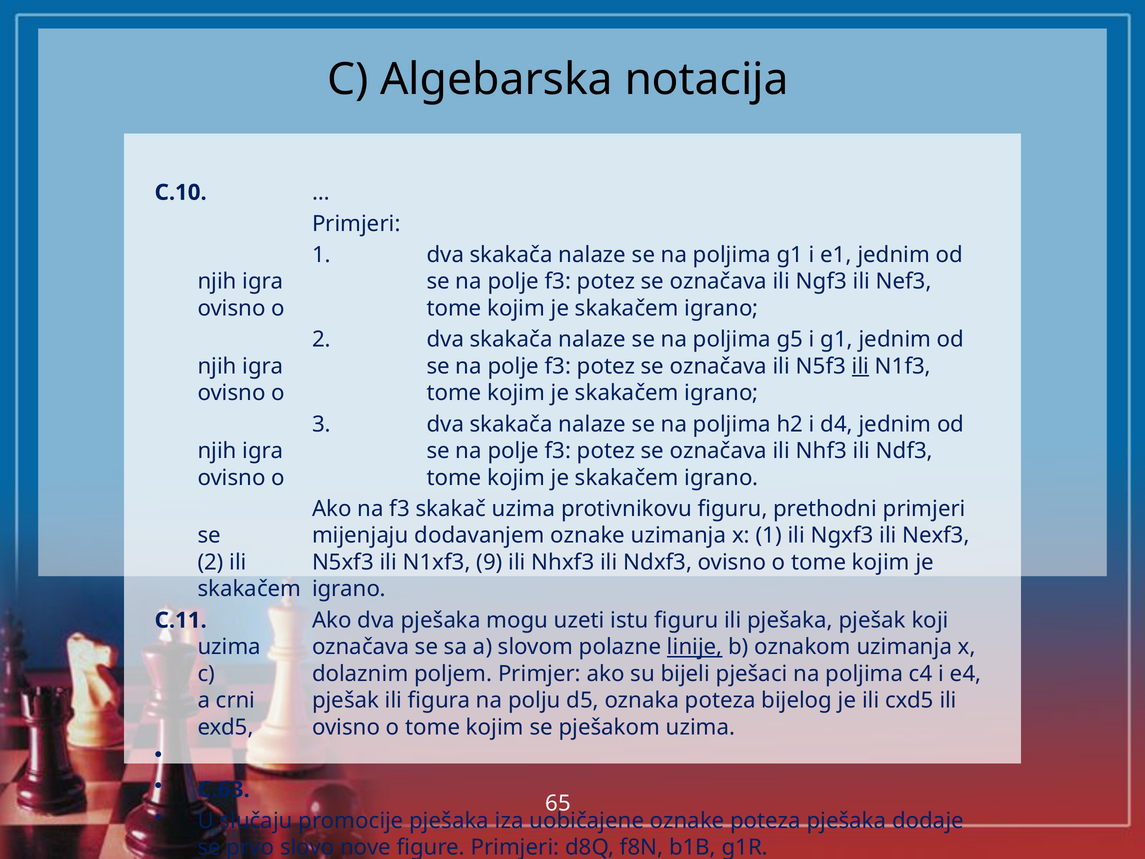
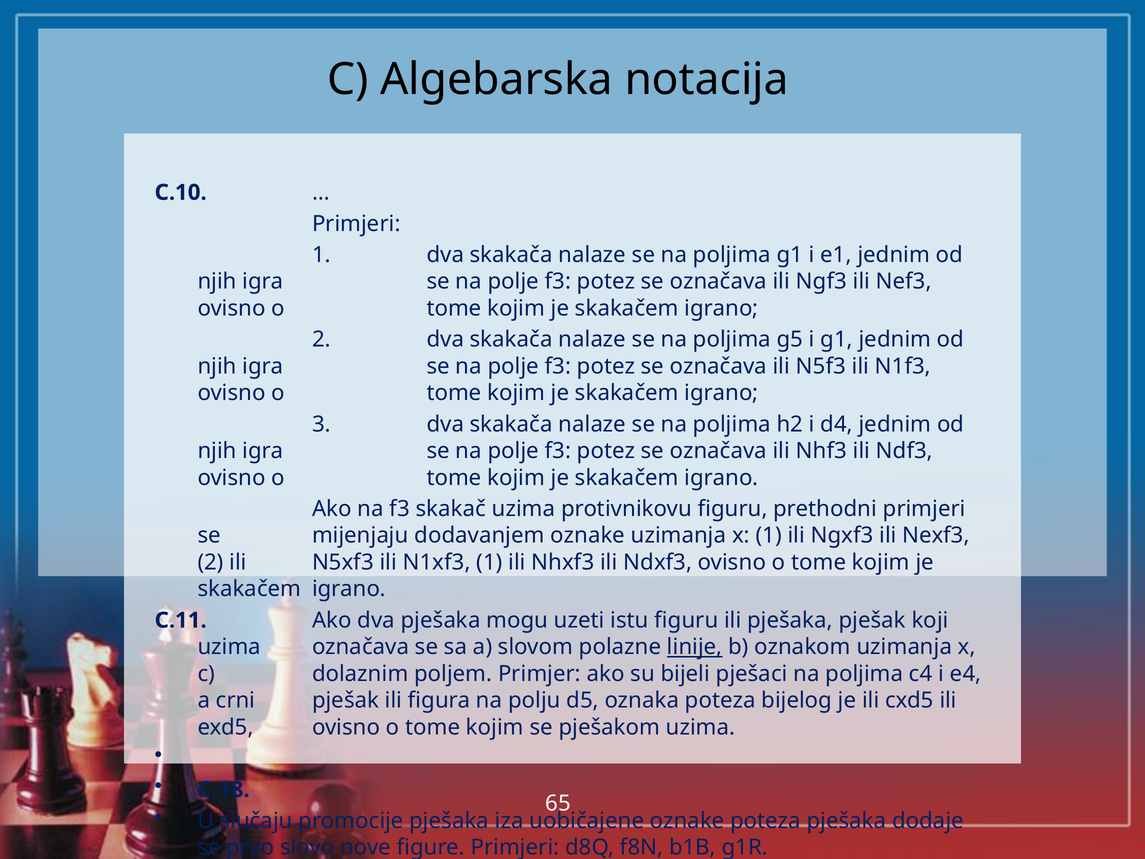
ili underline: present -> none (860, 366)
N1xf3 9: 9 -> 1 (489, 562)
C.63: C.63 -> C.18 (224, 789)
